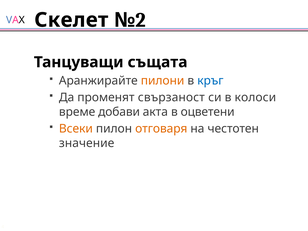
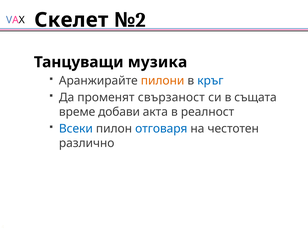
същата: същата -> музика (158, 62)
колоси: колоси -> същата (256, 98)
оцветени: оцветени -> реалност (208, 112)
Всеки colour: orange -> blue (76, 129)
отговаря colour: orange -> blue (161, 129)
значение: значение -> различно (87, 143)
